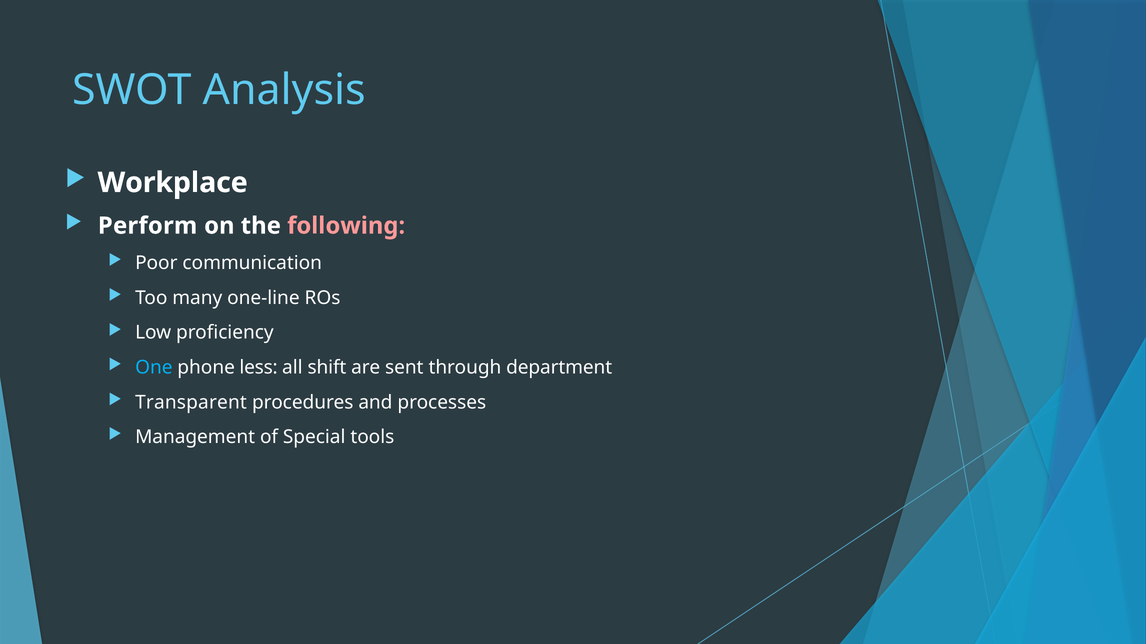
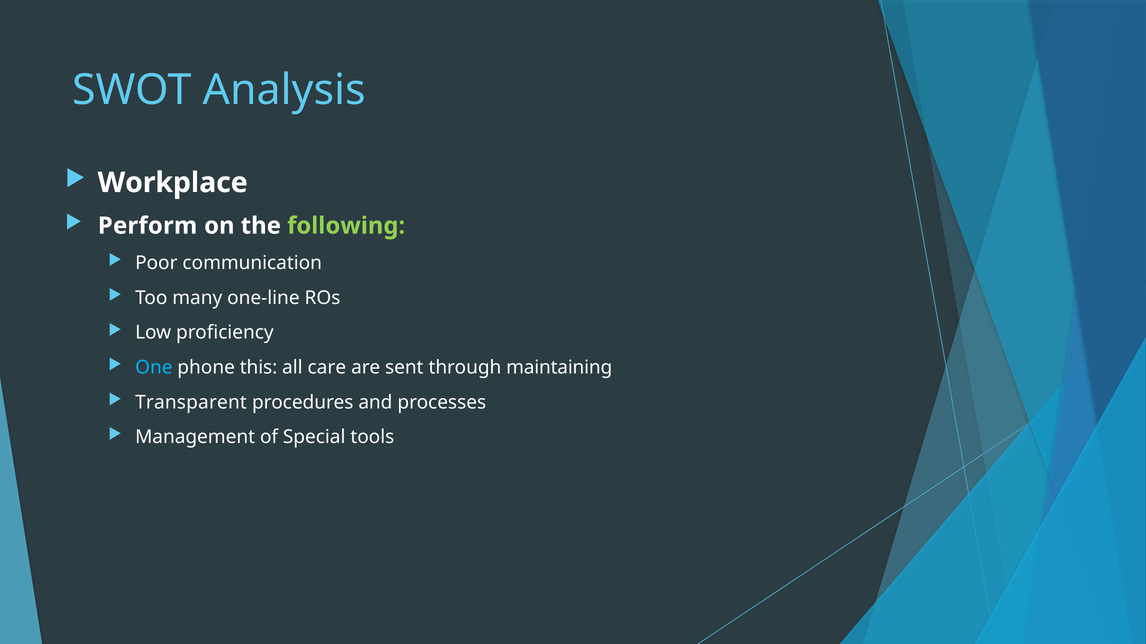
following colour: pink -> light green (346, 226)
less: less -> this (259, 368)
shift: shift -> care (327, 368)
department: department -> maintaining (559, 368)
